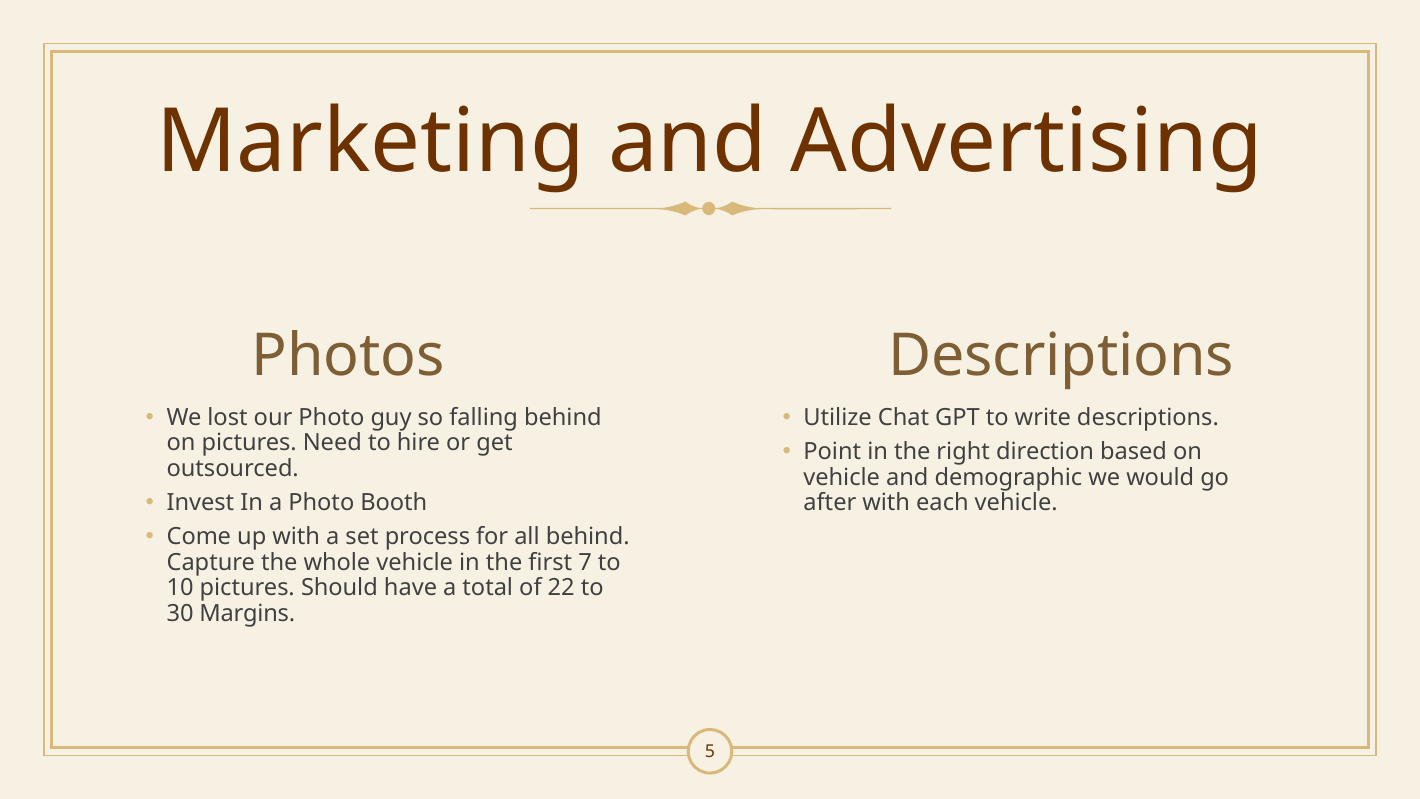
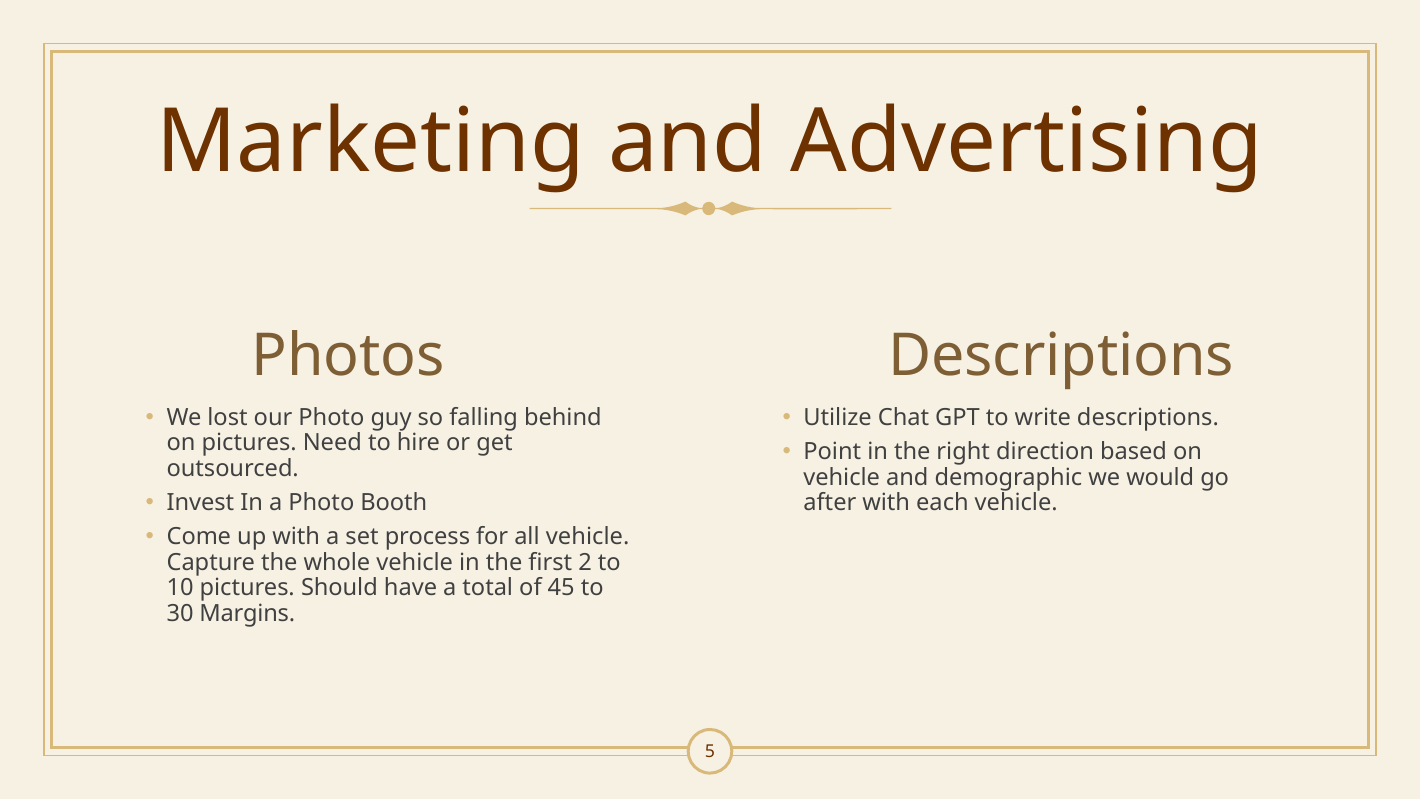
all behind: behind -> vehicle (588, 537)
7: 7 -> 2 (585, 563)
22: 22 -> 45 (561, 588)
